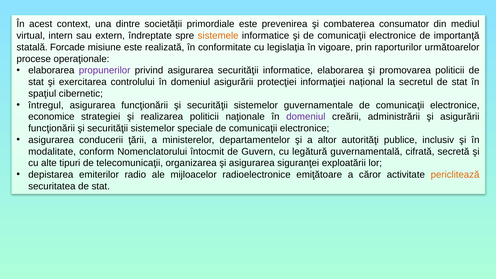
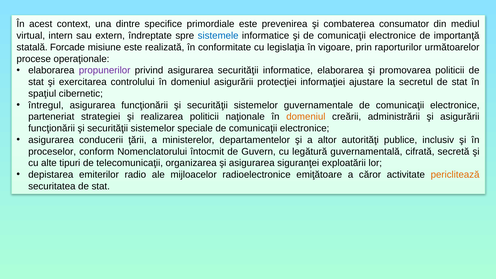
societății: societății -> specifice (163, 24)
sistemele colour: orange -> blue (218, 36)
național: național -> ajustare (366, 82)
economice: economice -> parteneriat (51, 117)
domeniul colour: purple -> orange (306, 117)
modalitate: modalitate -> proceselor (52, 151)
